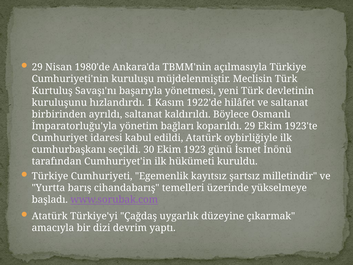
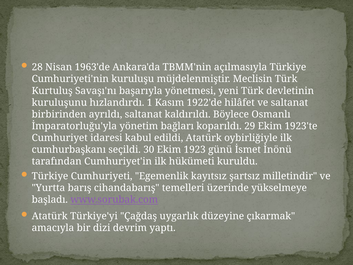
29: 29 -> 28 (37, 67)
1980'de: 1980'de -> 1963'de (92, 67)
